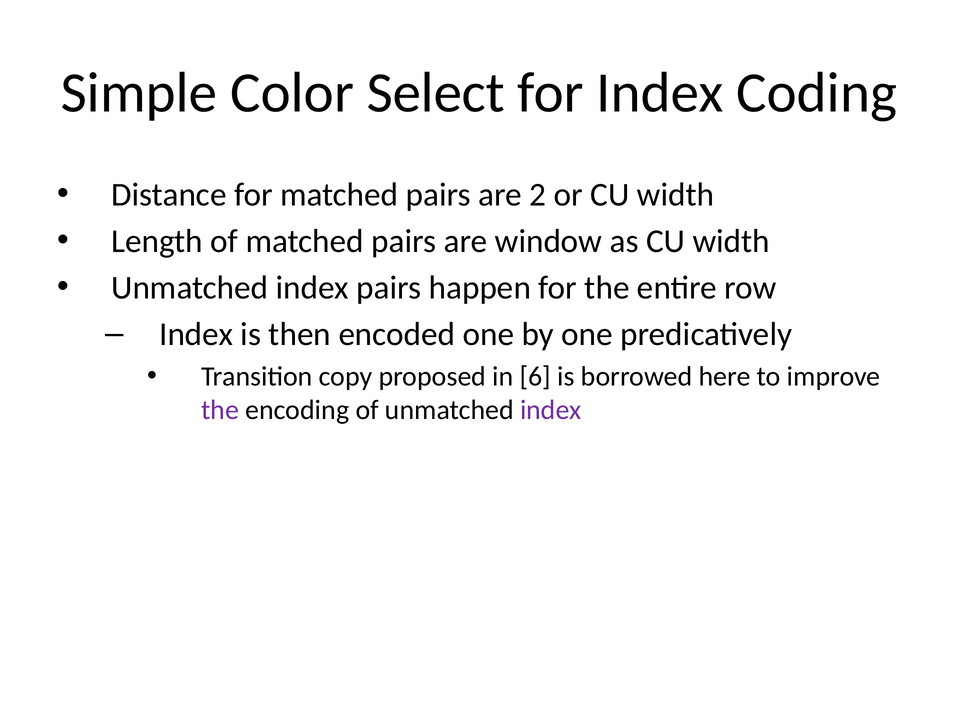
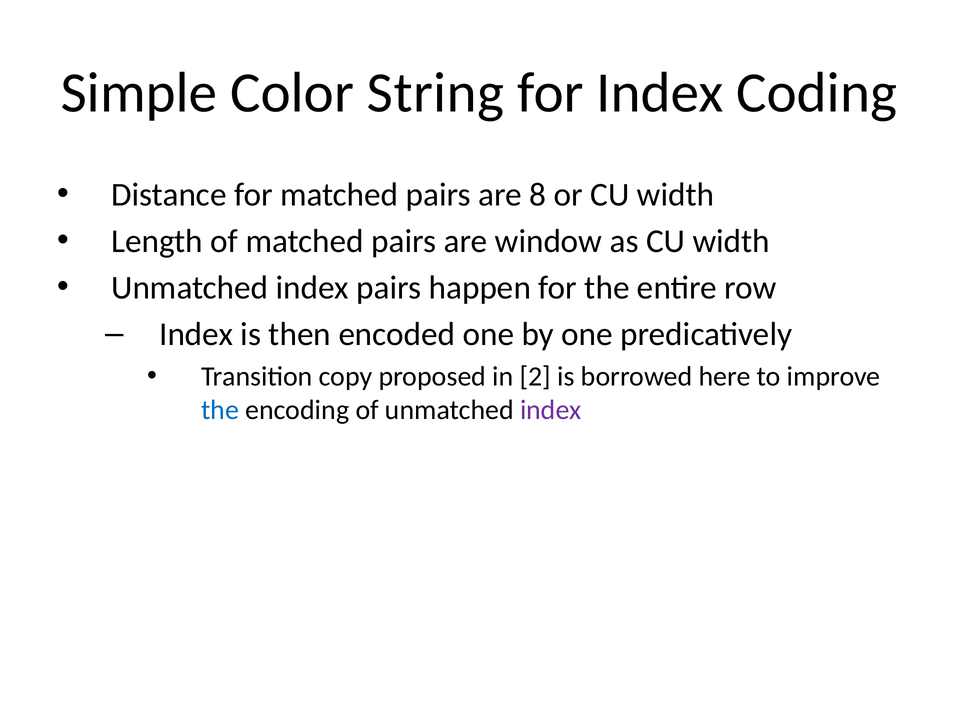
Select: Select -> String (436, 93)
2: 2 -> 8 (538, 195)
6: 6 -> 2 (535, 376)
the colour: purple -> blue (220, 410)
